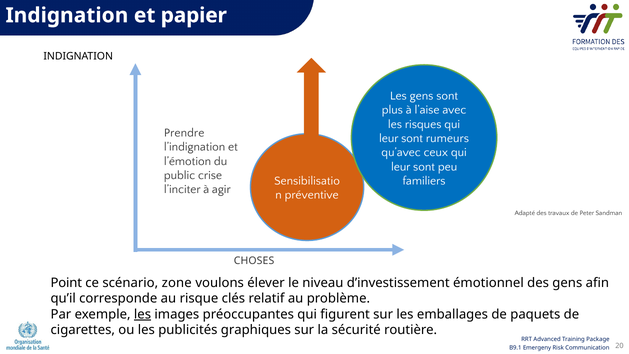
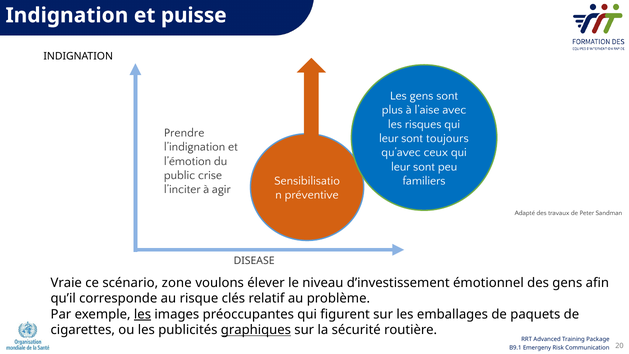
papier: papier -> puisse (194, 15)
rumeurs: rumeurs -> toujours (447, 138)
CHOSES: CHOSES -> DISEASE (254, 260)
Point: Point -> Vraie (66, 283)
graphiques underline: none -> present (256, 330)
